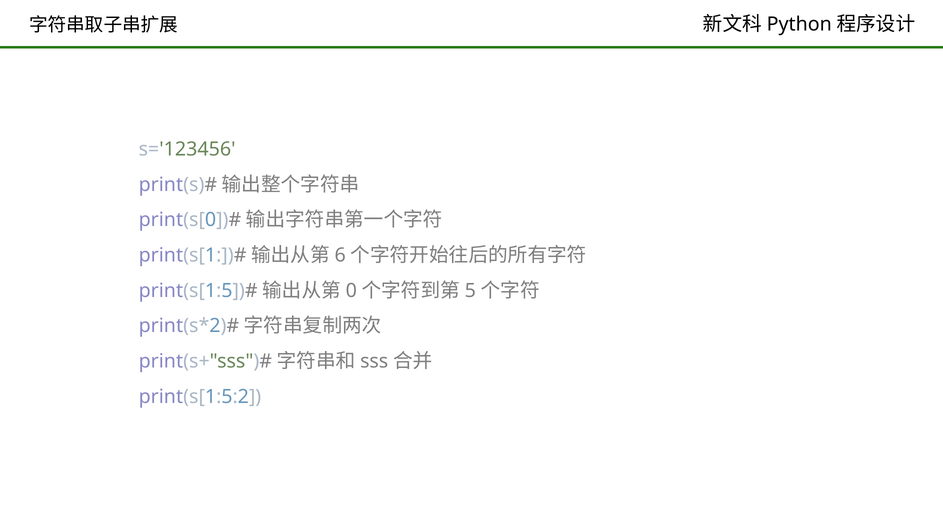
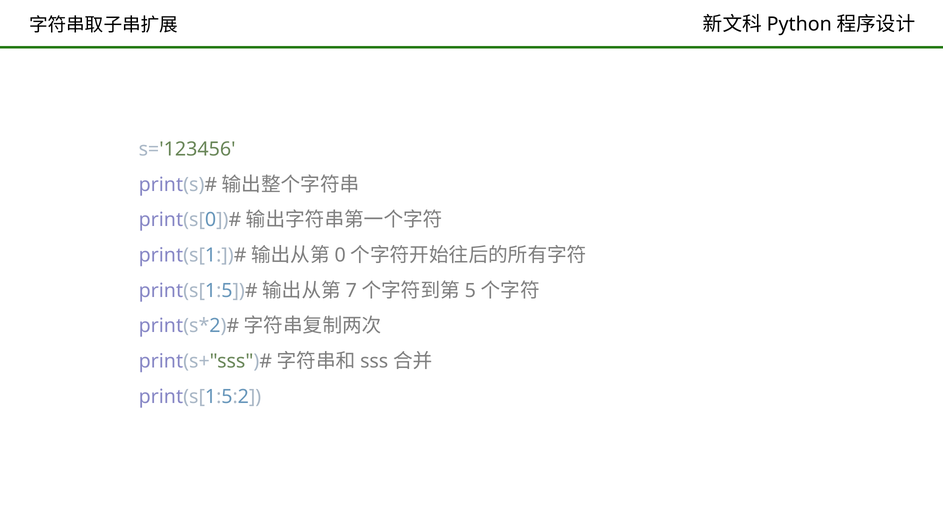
6: 6 -> 0 (340, 255)
0: 0 -> 7 (351, 291)
